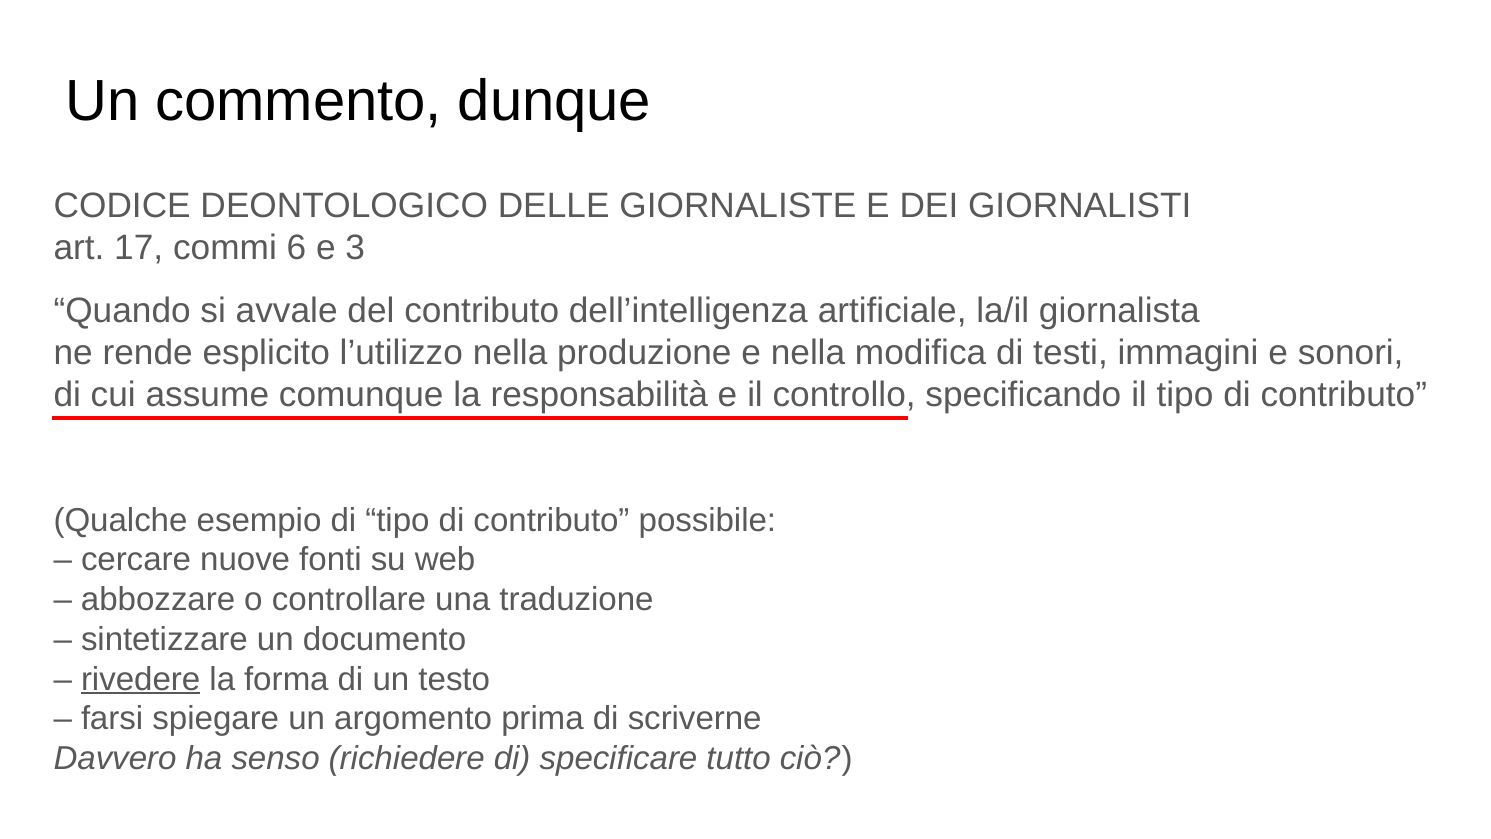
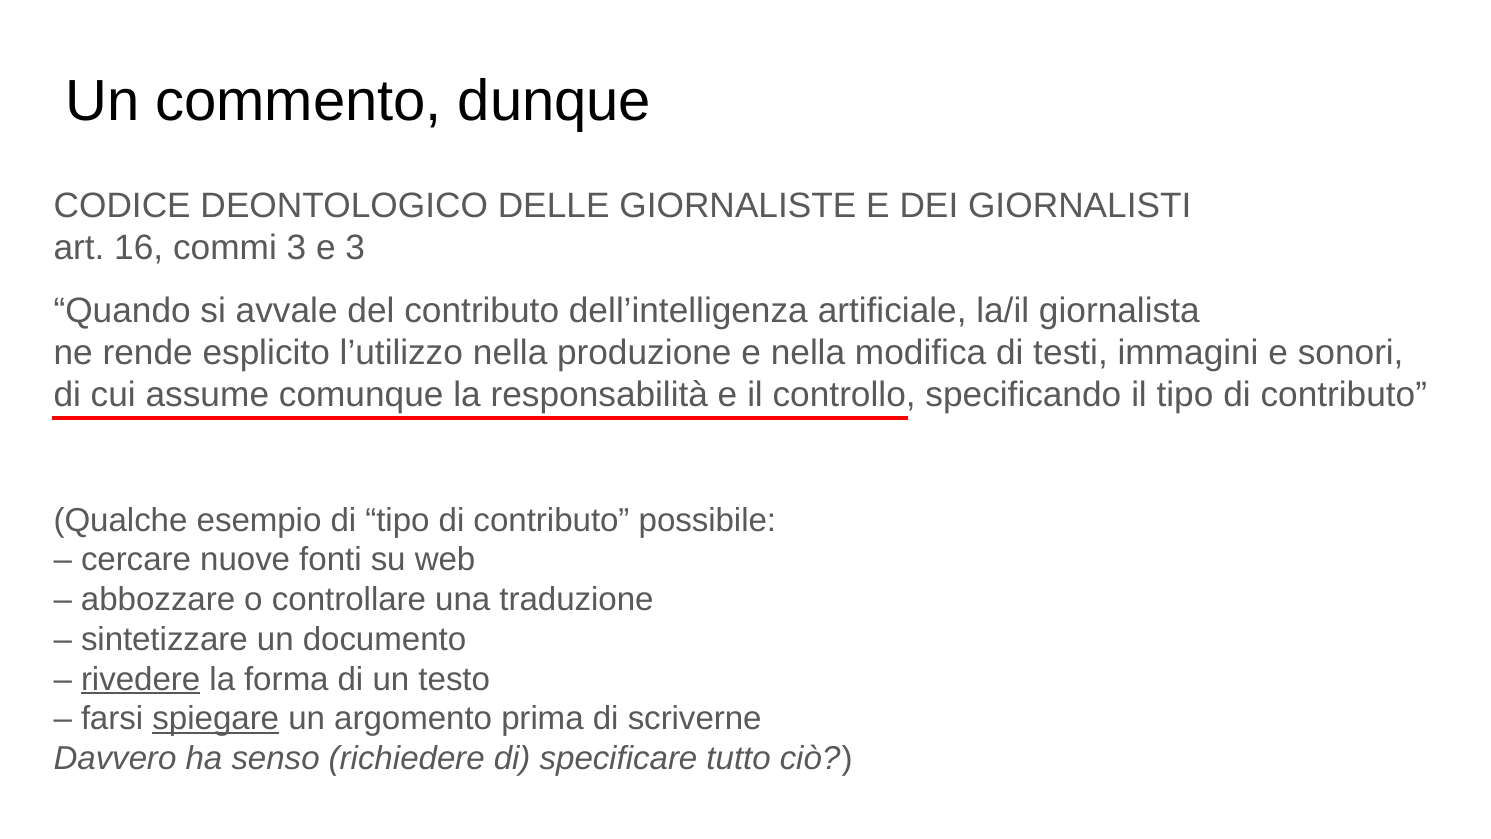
17: 17 -> 16 (139, 248)
commi 6: 6 -> 3 (297, 248)
spiegare underline: none -> present (216, 719)
